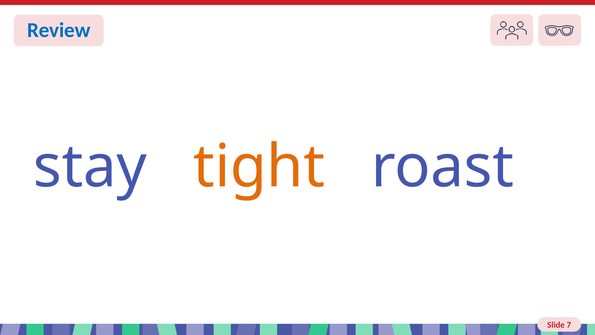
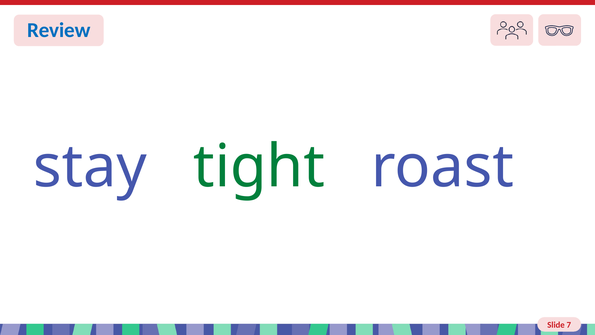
tight colour: orange -> green (259, 167)
